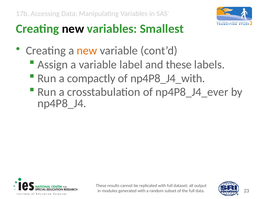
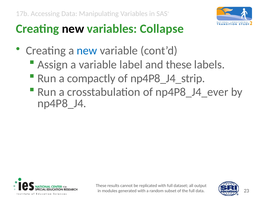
Smallest: Smallest -> Collapse (162, 29)
new colour: orange -> blue (87, 51)
np4P8_J4_with: np4P8_J4_with -> np4P8_J4_strip (168, 78)
